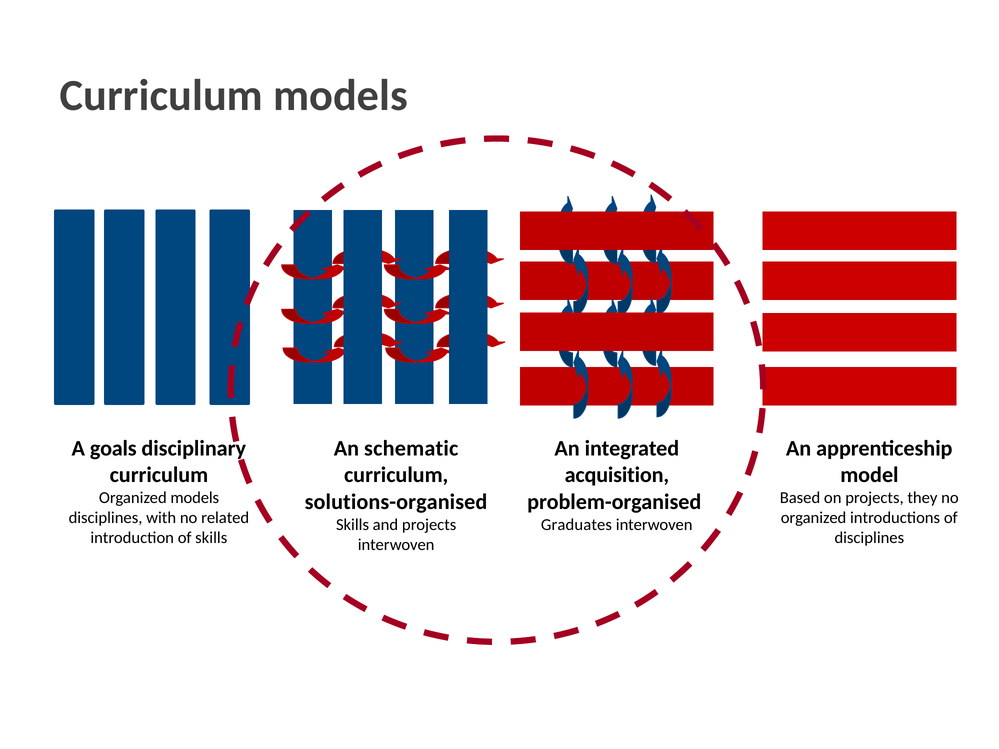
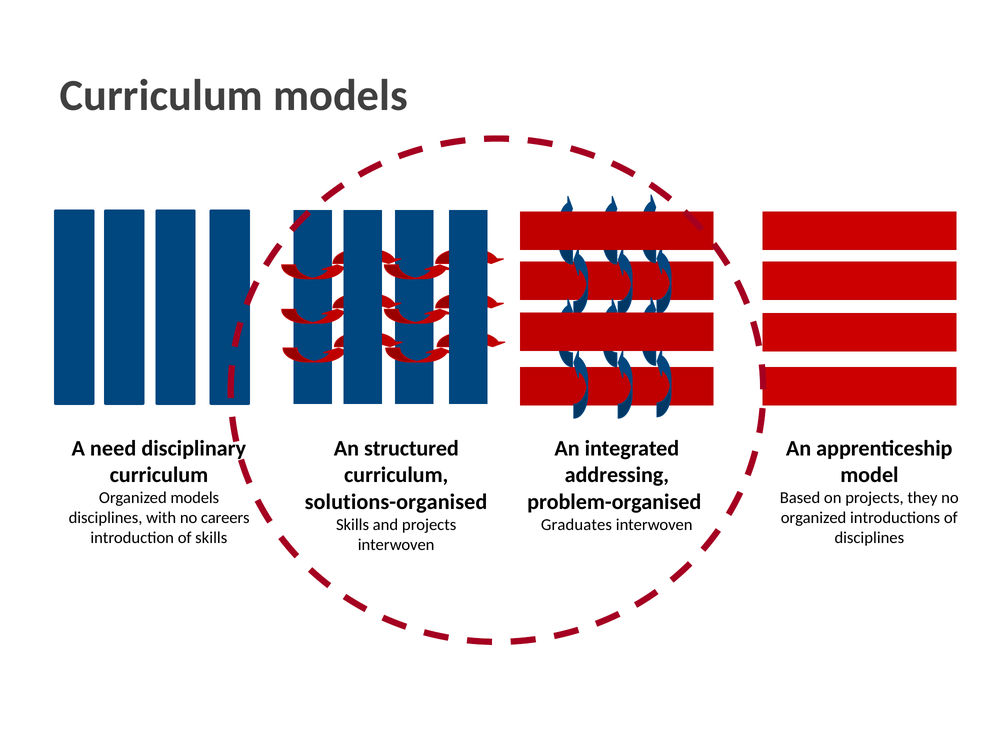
goals: goals -> need (113, 449)
schematic: schematic -> structured (411, 449)
acquisition: acquisition -> addressing (617, 475)
related: related -> careers (225, 518)
